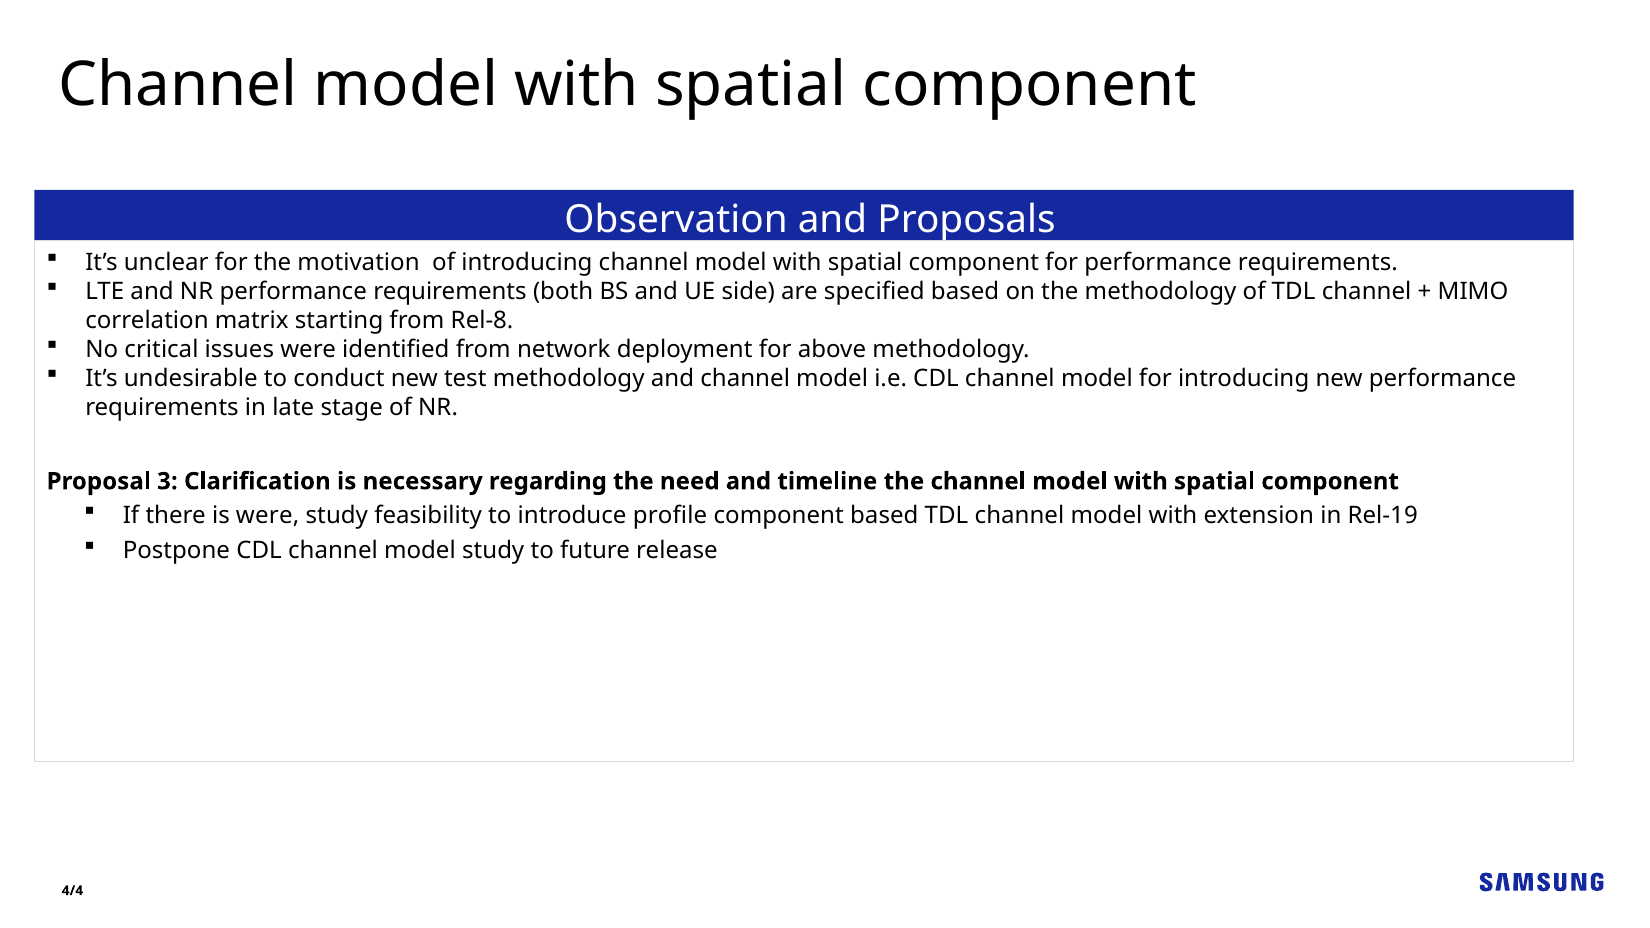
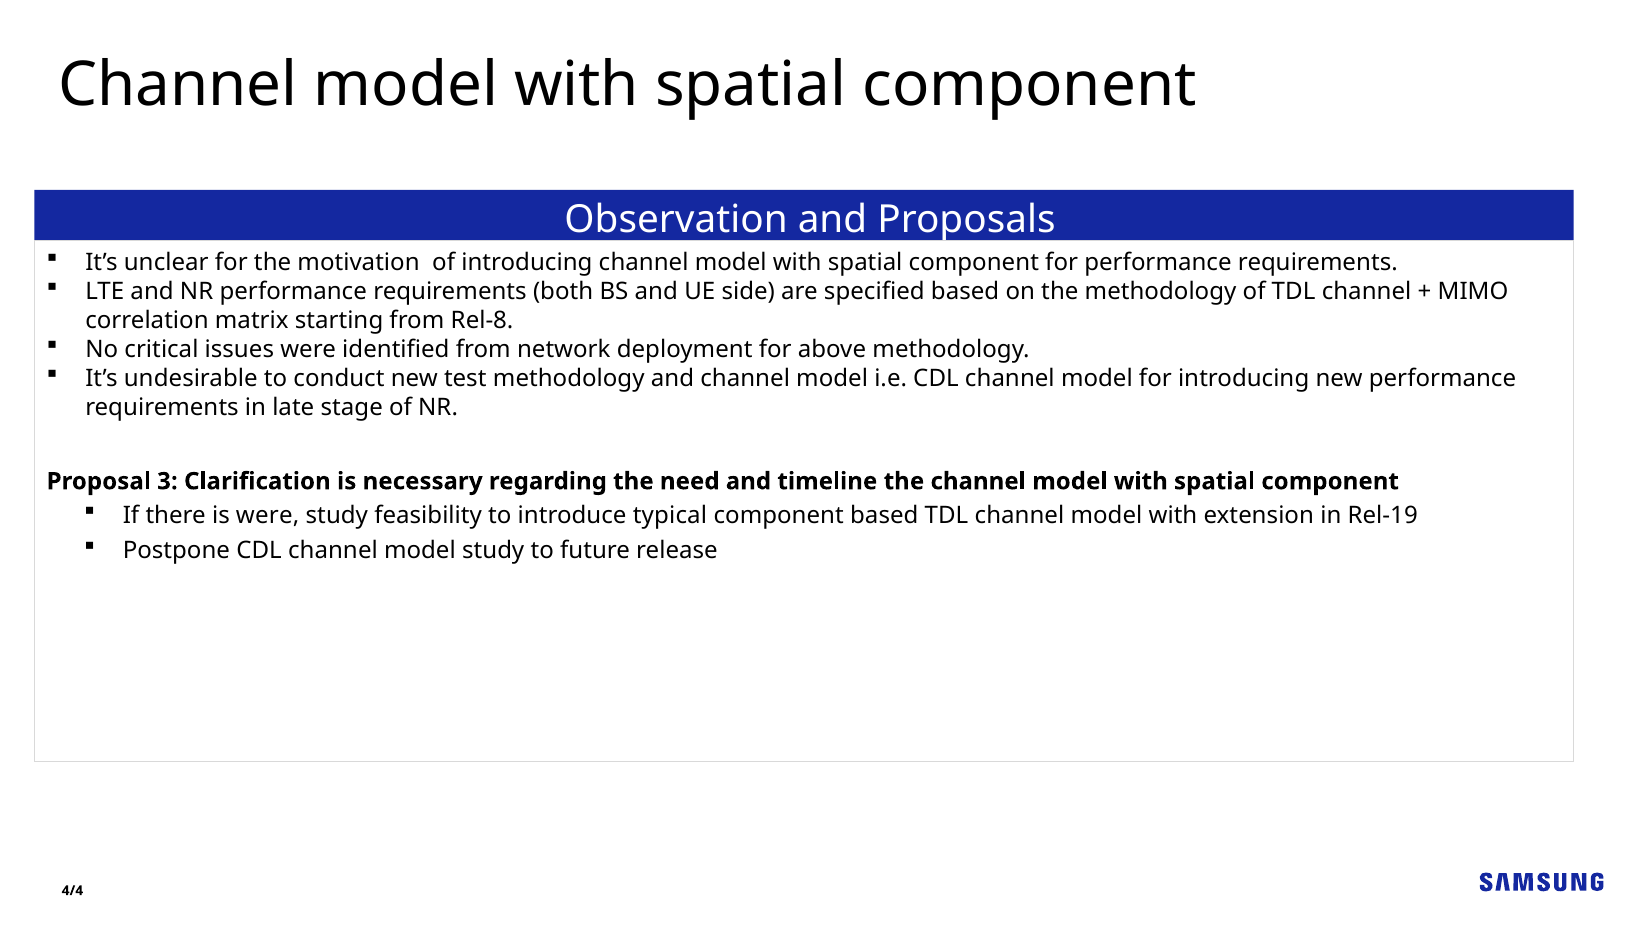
profile: profile -> typical (670, 516)
